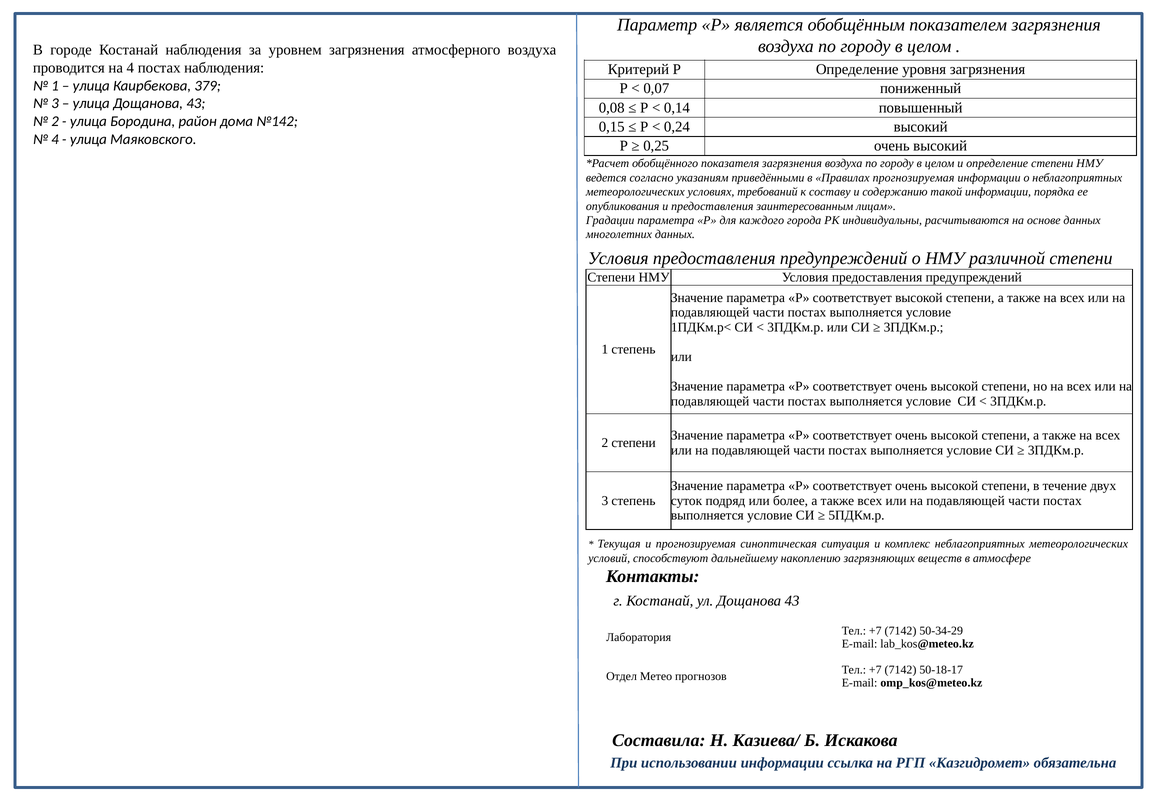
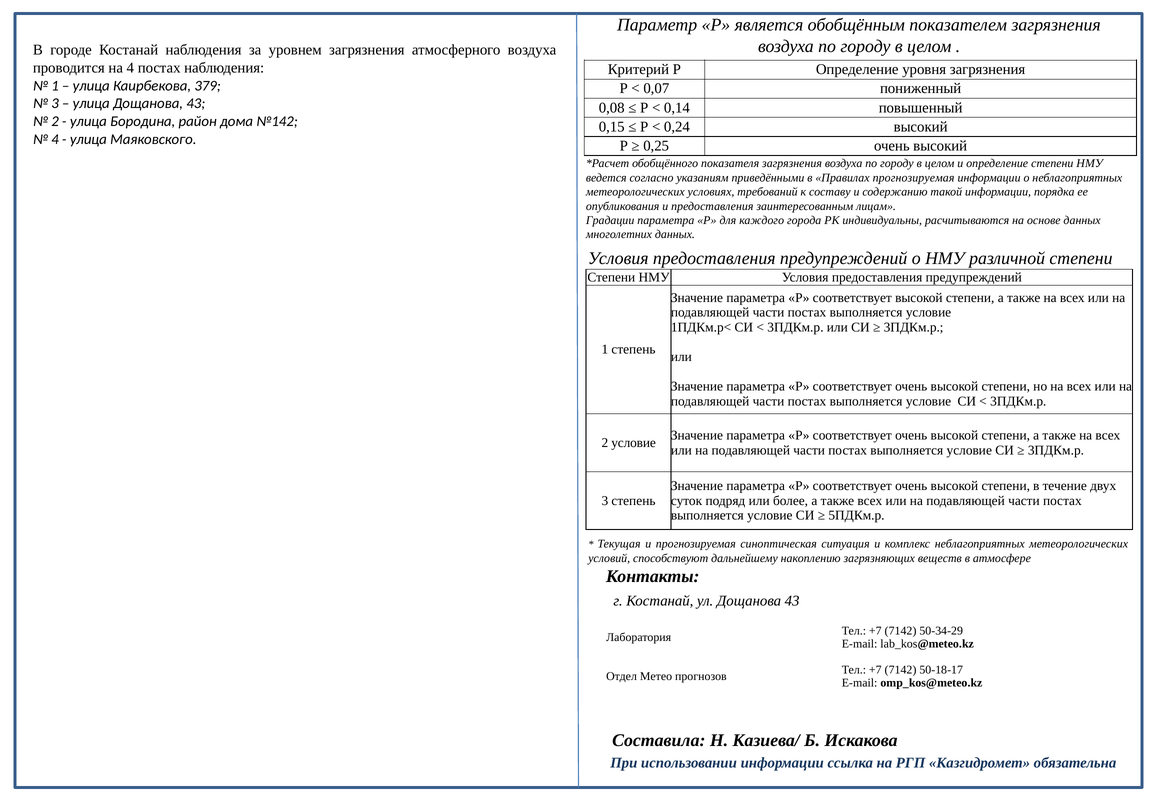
2 степени: степени -> условие (634, 443)
